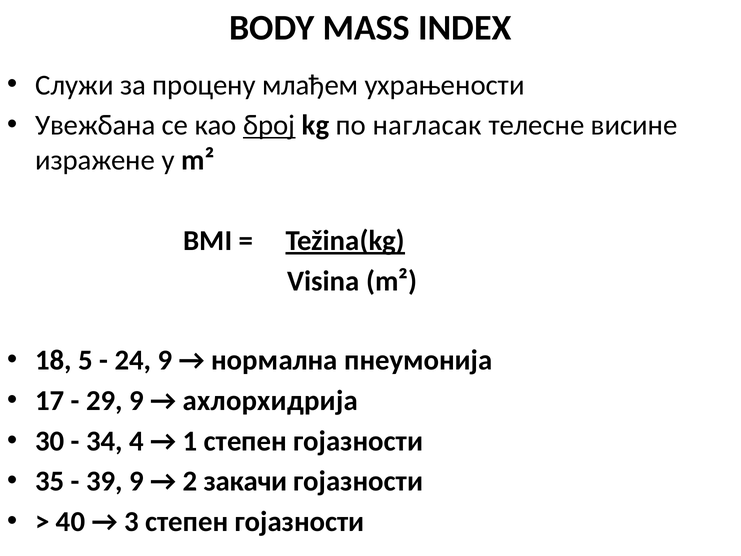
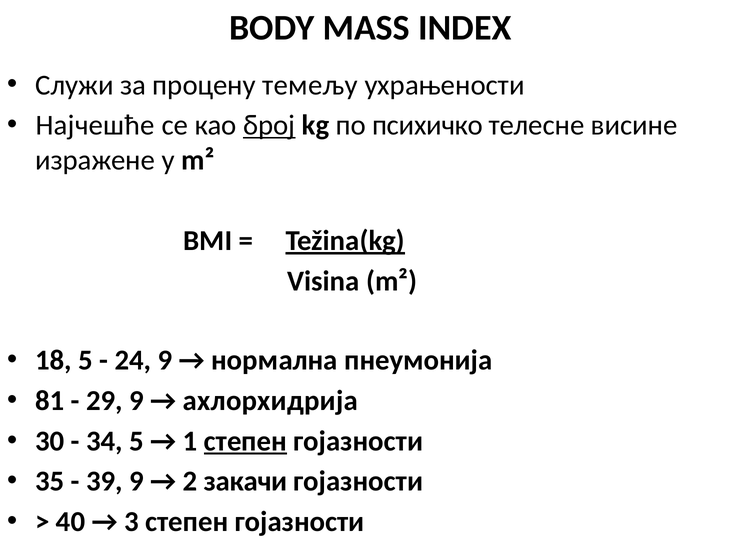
млађем: млађем -> темељу (310, 85)
Увежбана: Увежбана -> Најчешће (95, 125)
нагласак: нагласак -> психичко (428, 125)
17: 17 -> 81 (50, 400)
34 4: 4 -> 5 (136, 441)
степен underline: none -> present (245, 441)
